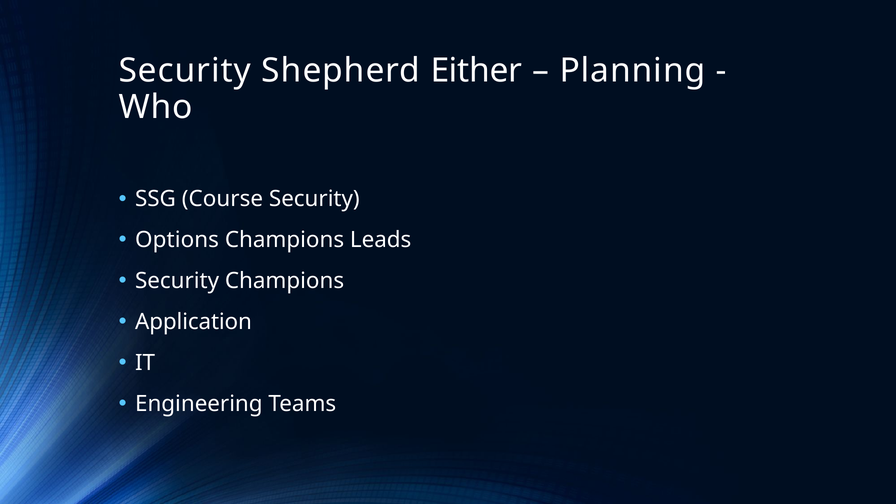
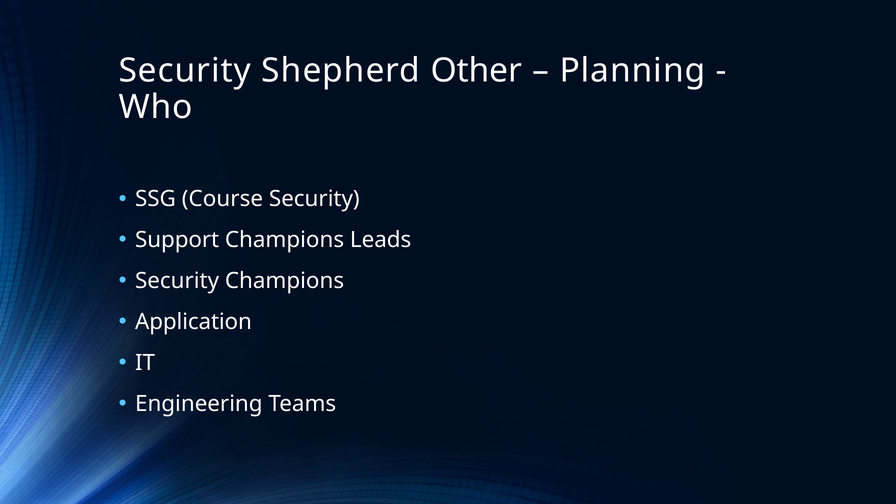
Either: Either -> Other (476, 71)
Options: Options -> Support (177, 240)
